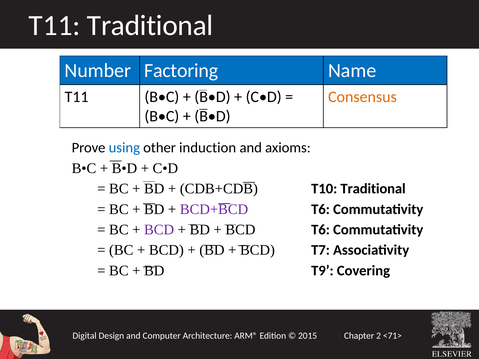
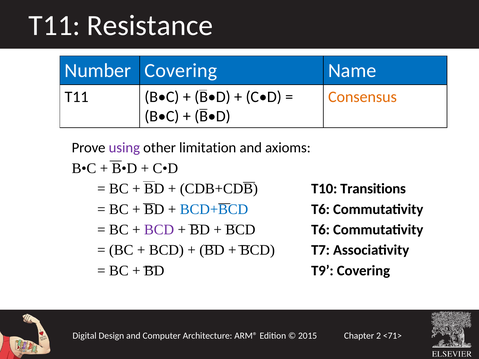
T11 Traditional: Traditional -> Resistance (150, 26)
Number Factoring: Factoring -> Covering (181, 71)
using colour: blue -> purple (124, 148)
induction: induction -> limitation (208, 148)
T10 Traditional: Traditional -> Transitions (373, 189)
BCD+BCD colour: purple -> blue (214, 209)
